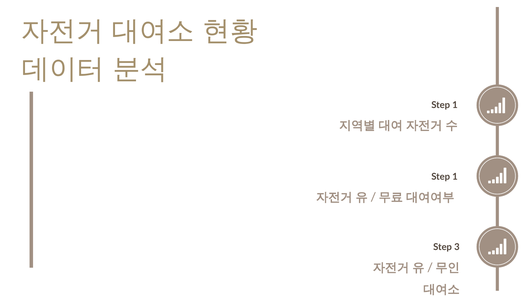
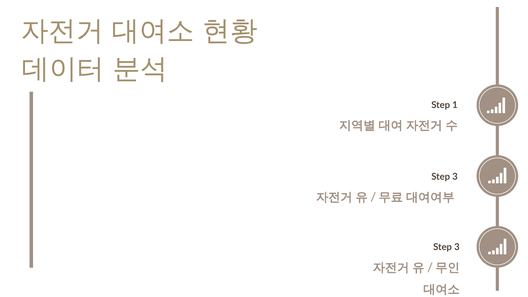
1: 1 -> 3 (455, 177)
